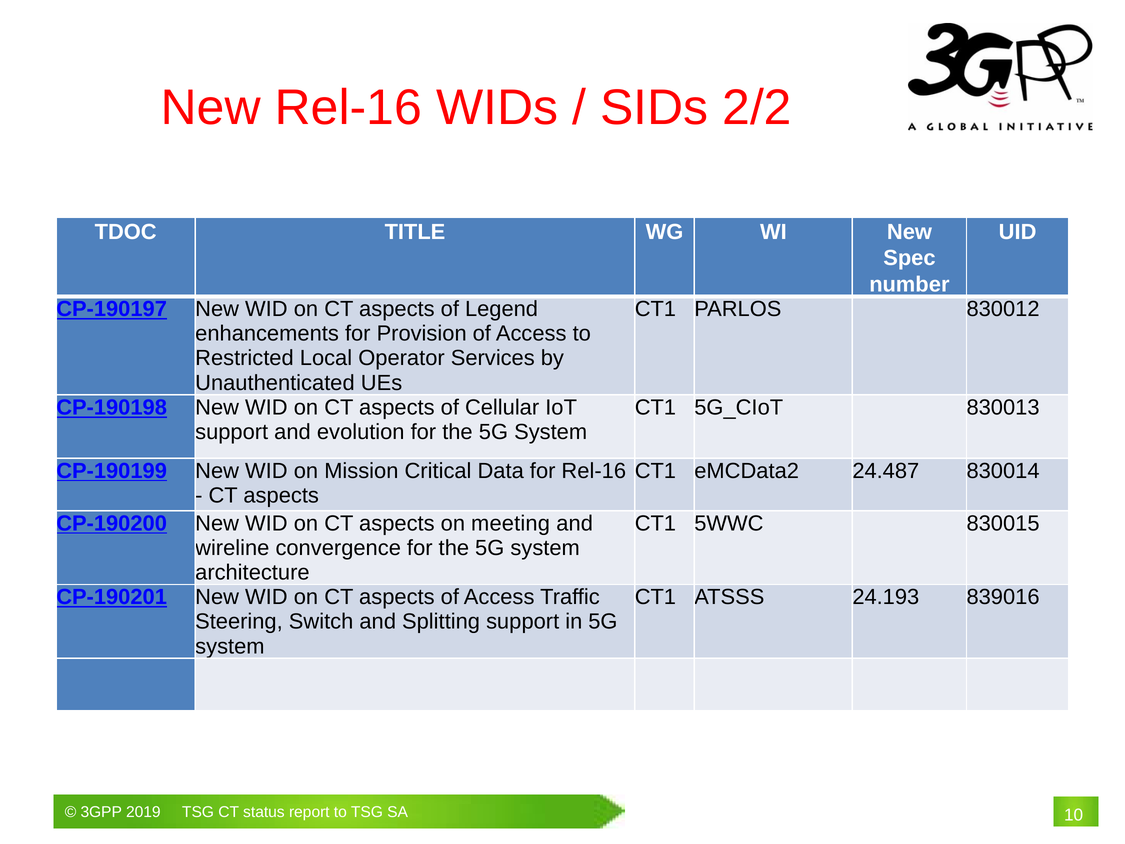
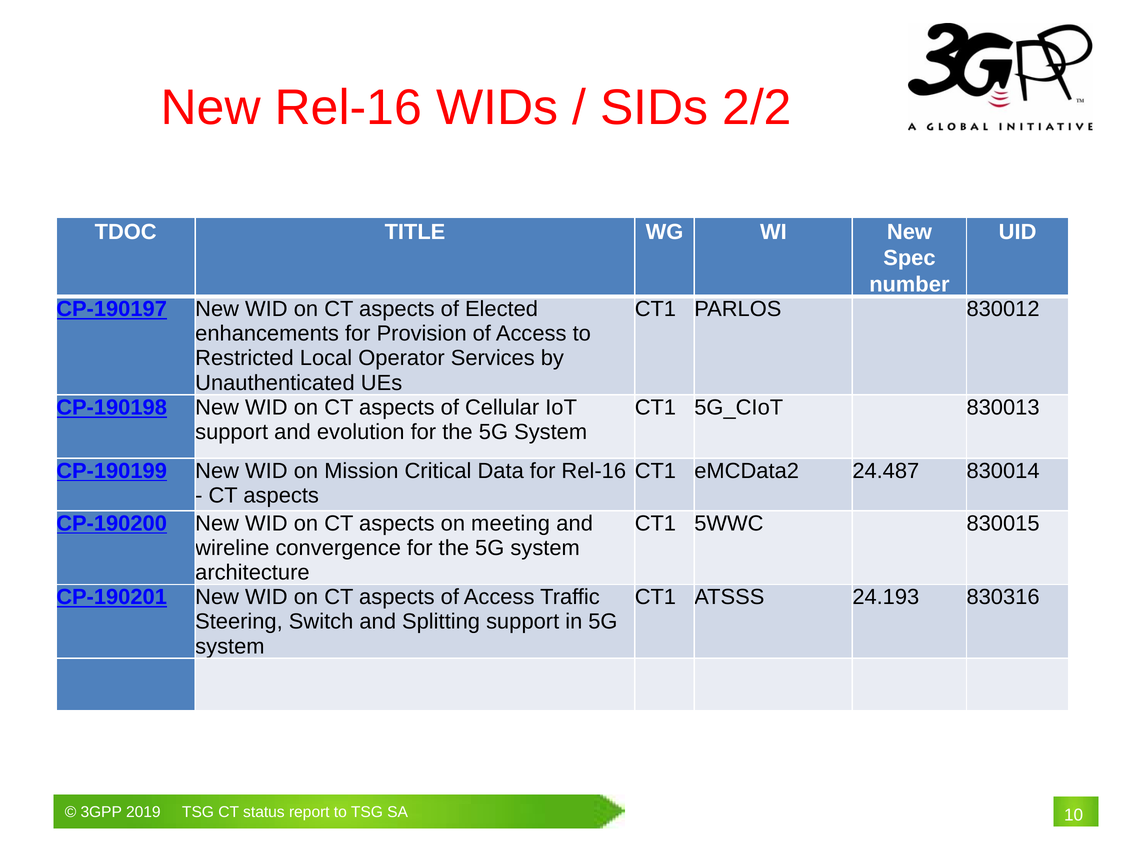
Legend: Legend -> Elected (502, 309)
839016: 839016 -> 830316 (1003, 597)
